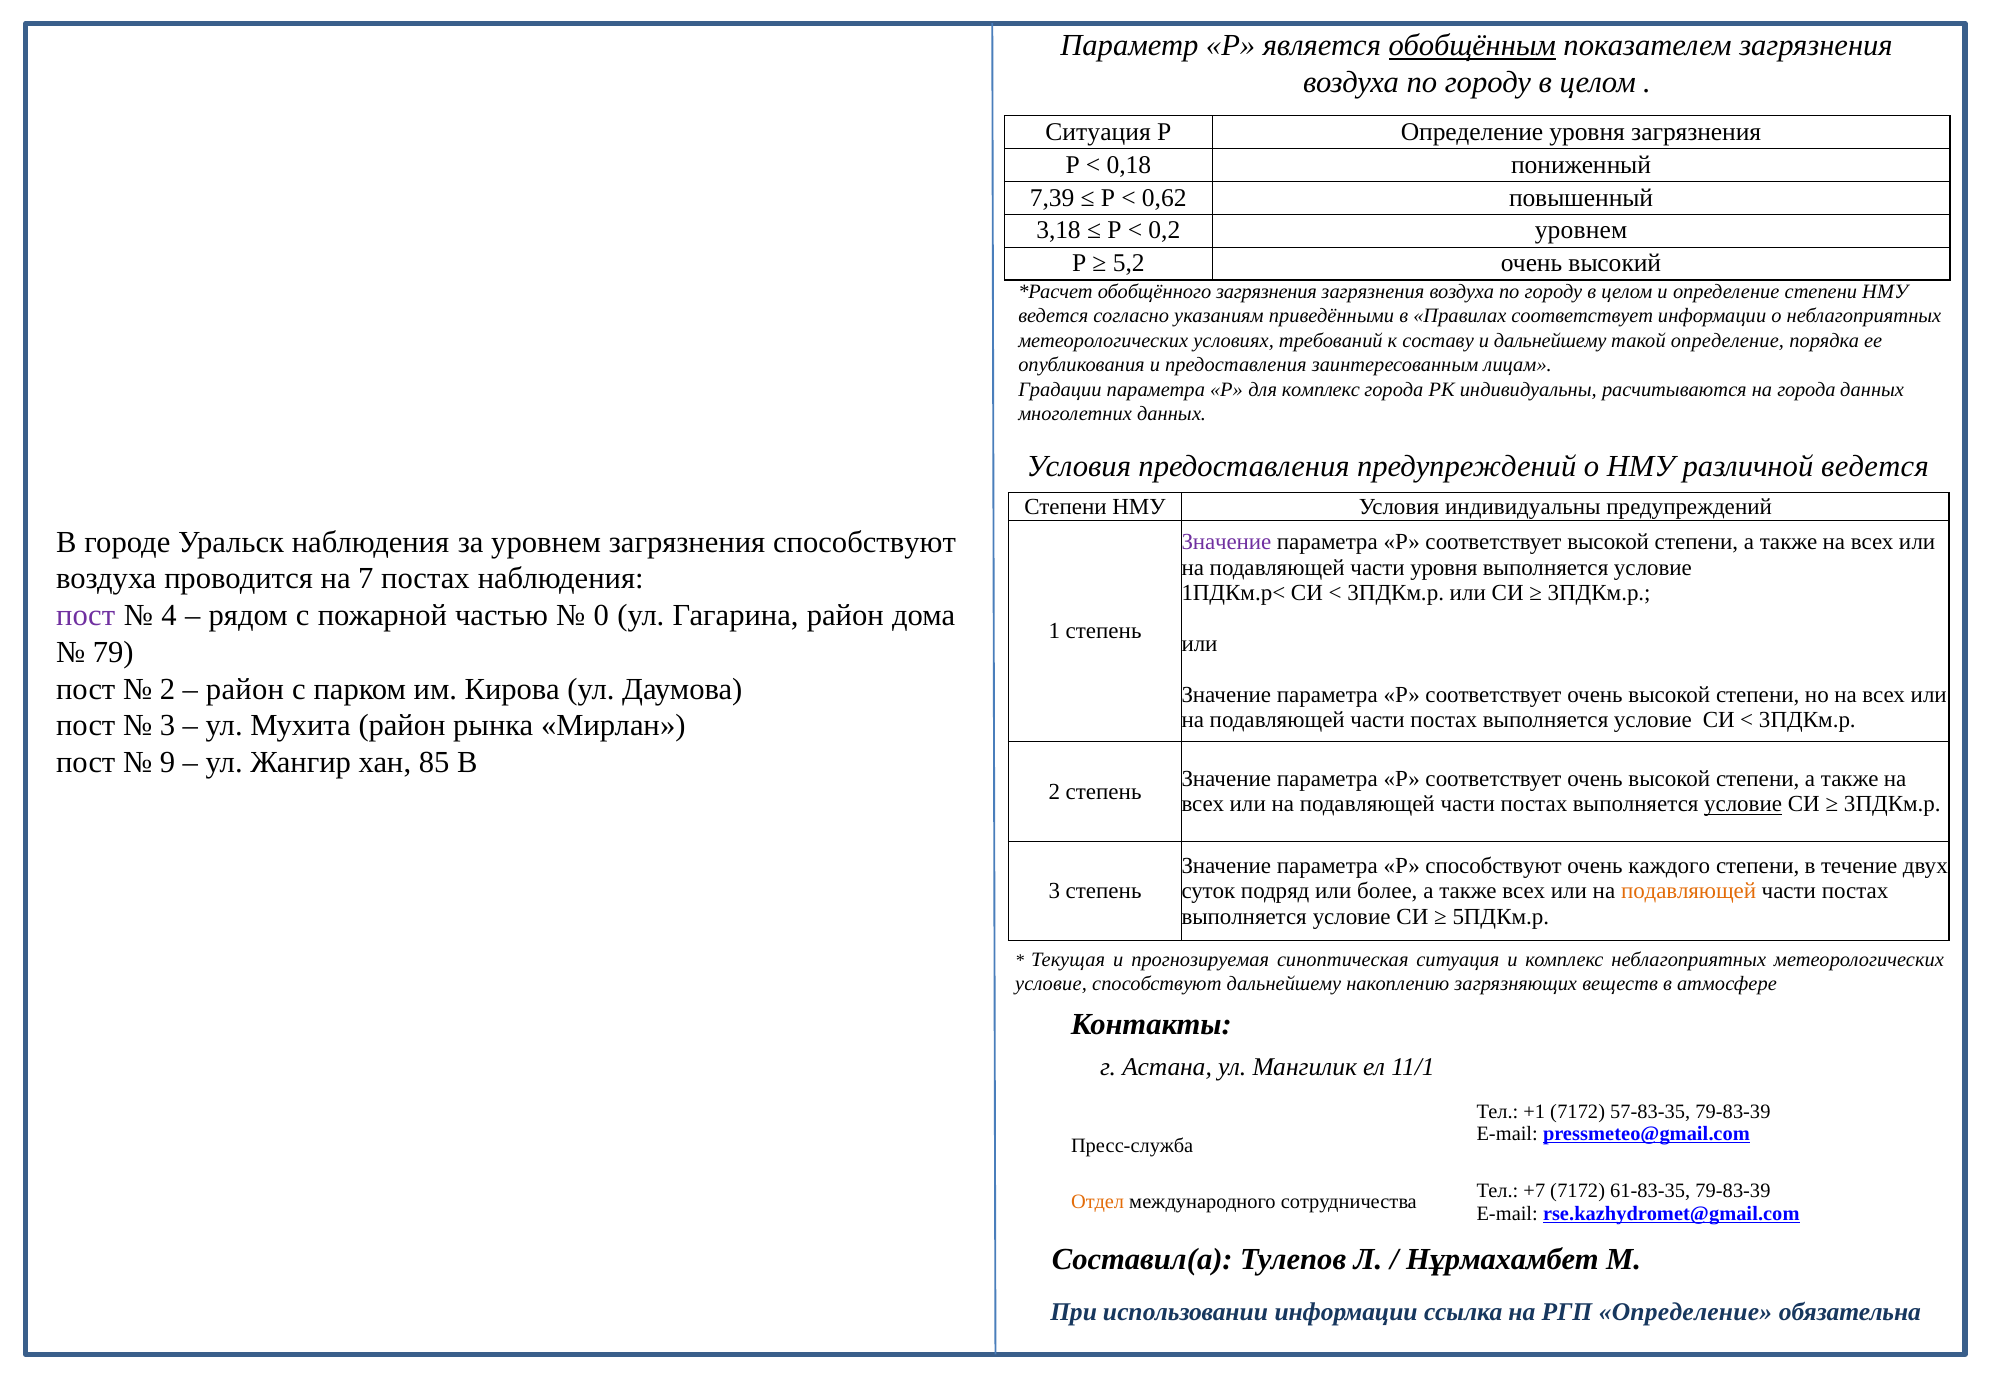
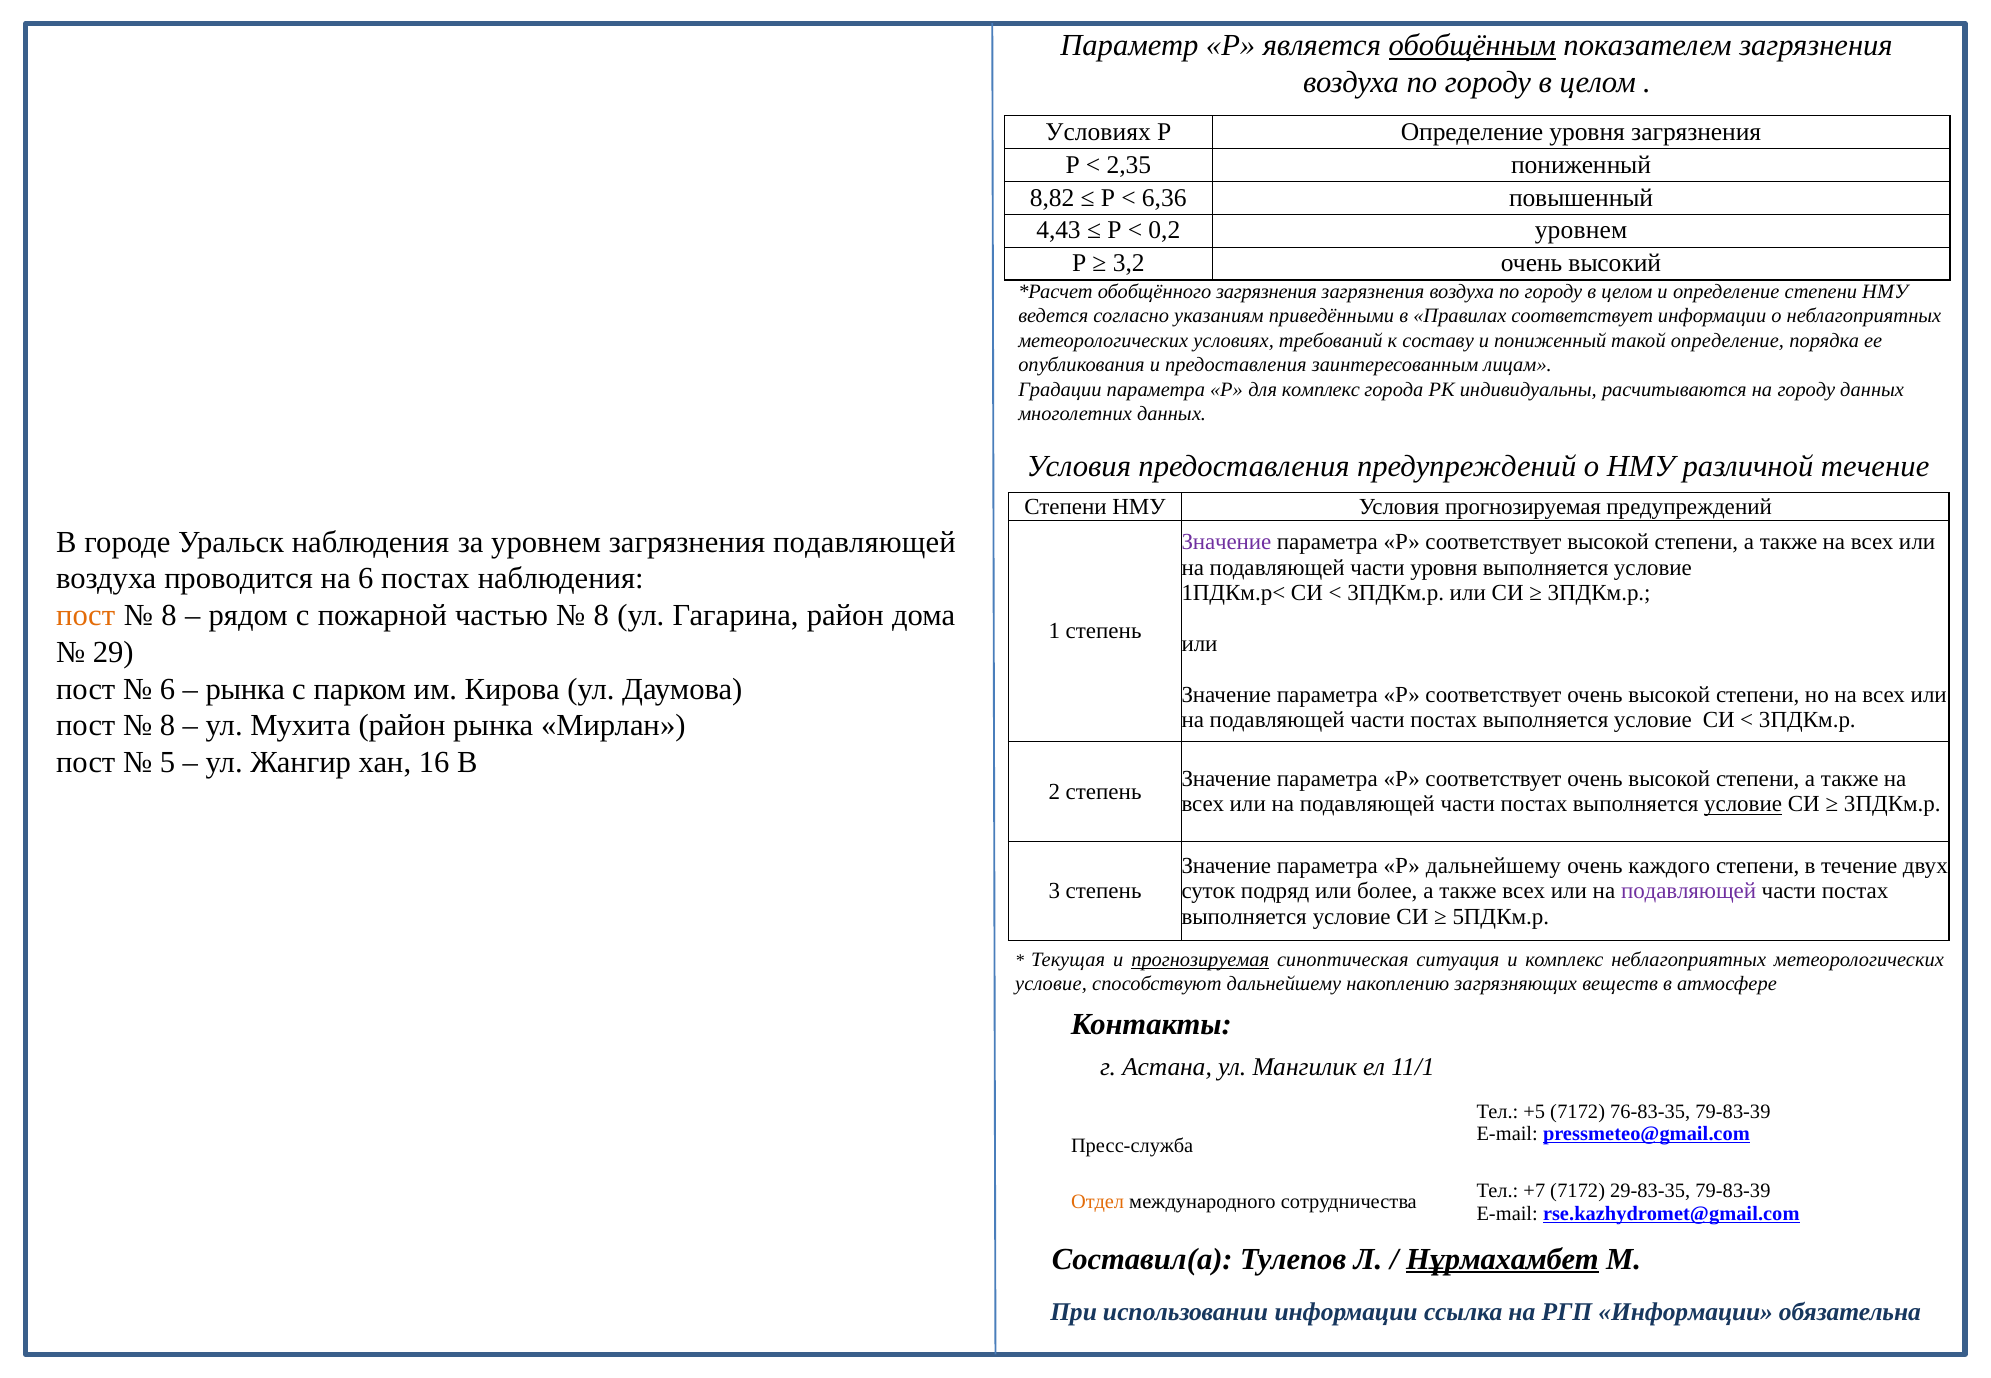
Ситуация: Ситуация -> Условиях (1098, 132)
0,18: 0,18 -> 2,35 (1129, 165)
7,39: 7,39 -> 8,82 (1052, 198)
0,62: 0,62 -> 6,36 (1164, 198)
3,18: 3,18 -> 4,43 (1059, 230)
5,2: 5,2 -> 3,2 (1129, 263)
и дальнейшему: дальнейшему -> пониженный (1550, 341)
на города: города -> городу (1806, 390)
различной ведется: ведется -> течение (1875, 466)
Условия индивидуальны: индивидуальны -> прогнозируемая (1523, 507)
загрязнения способствуют: способствуют -> подавляющей (864, 542)
на 7: 7 -> 6 (366, 579)
пост colour: purple -> orange (86, 616)
4: 4 -> 8 (169, 616)
0: 0 -> 8 (601, 616)
79: 79 -> 29 (113, 652)
2: 2 -> 6 (167, 689)
район: район -> рынка (245, 689)
3: 3 -> 8 (167, 726)
9: 9 -> 5 (167, 763)
85: 85 -> 16 (434, 763)
Р способствуют: способствуют -> дальнейшему (1493, 866)
подавляющей colour: orange -> purple (1689, 891)
прогнозируемая underline: none -> present (1200, 960)
+1: +1 -> +5 (1534, 1112)
57-83-35: 57-83-35 -> 76-83-35 (1650, 1112)
61-83-35: 61-83-35 -> 29-83-35 (1650, 1191)
Нұрмахамбет underline: none -> present (1502, 1260)
РГП Определение: Определение -> Информации (1686, 1313)
